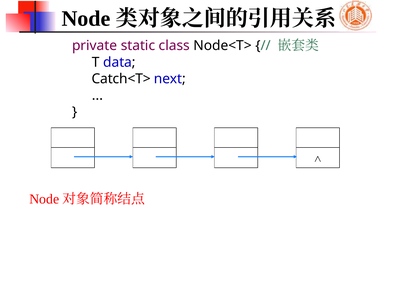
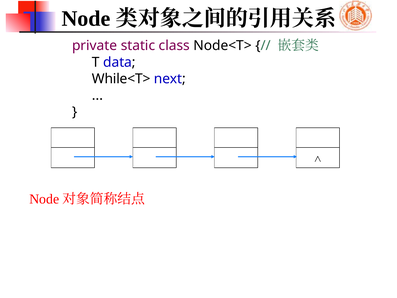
Catch<T>: Catch<T> -> While<T> (121, 79)
